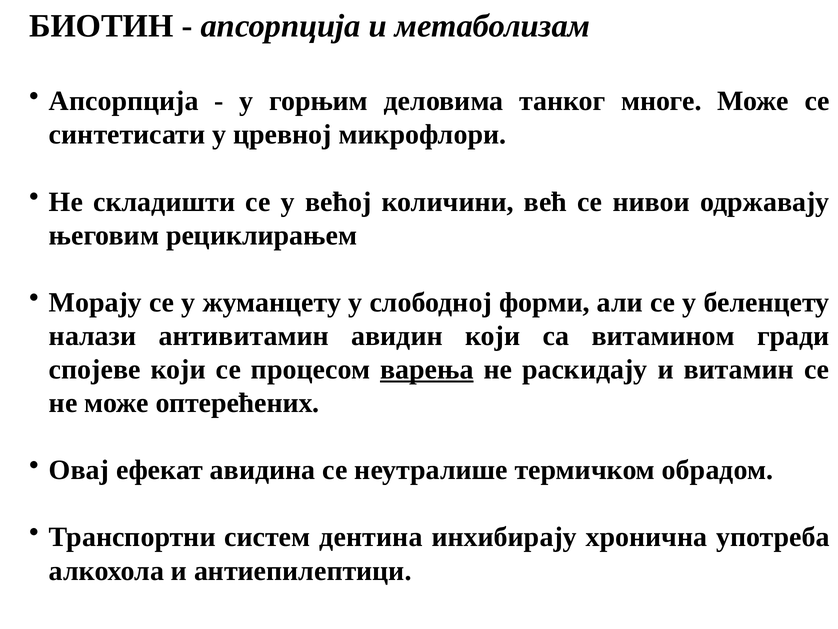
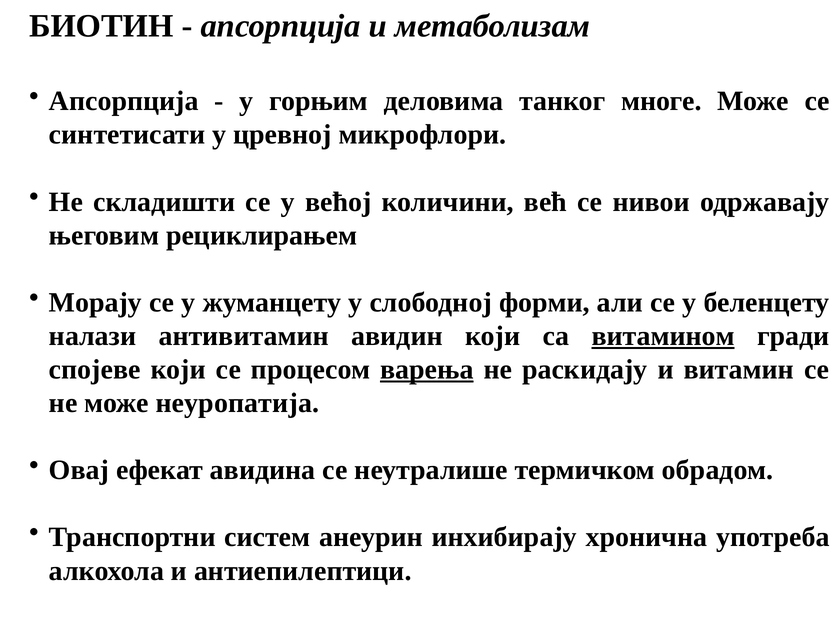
витамином underline: none -> present (663, 336)
оптерећених: оптерећених -> неуропатија (237, 403)
дентина: дентина -> анеурин (371, 537)
